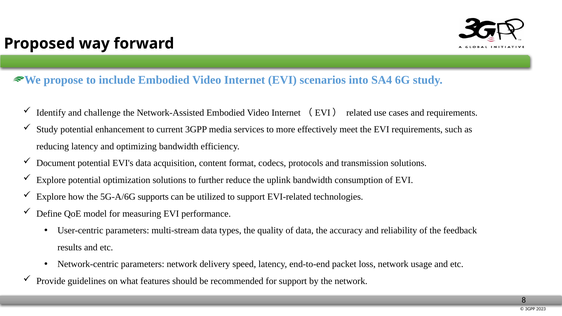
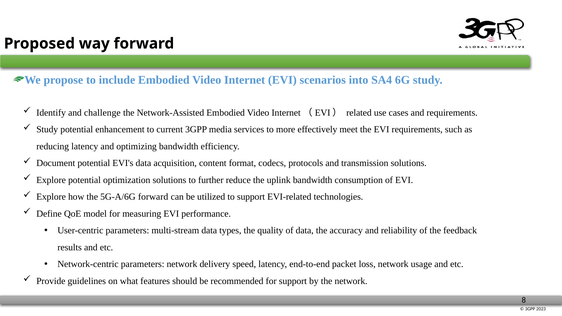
5G-A/6G supports: supports -> forward (153, 197)
